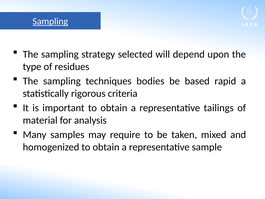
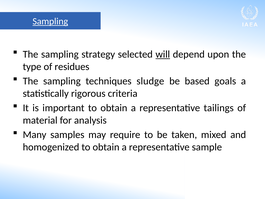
will underline: none -> present (163, 54)
bodies: bodies -> sludge (150, 81)
rapid: rapid -> goals (225, 81)
